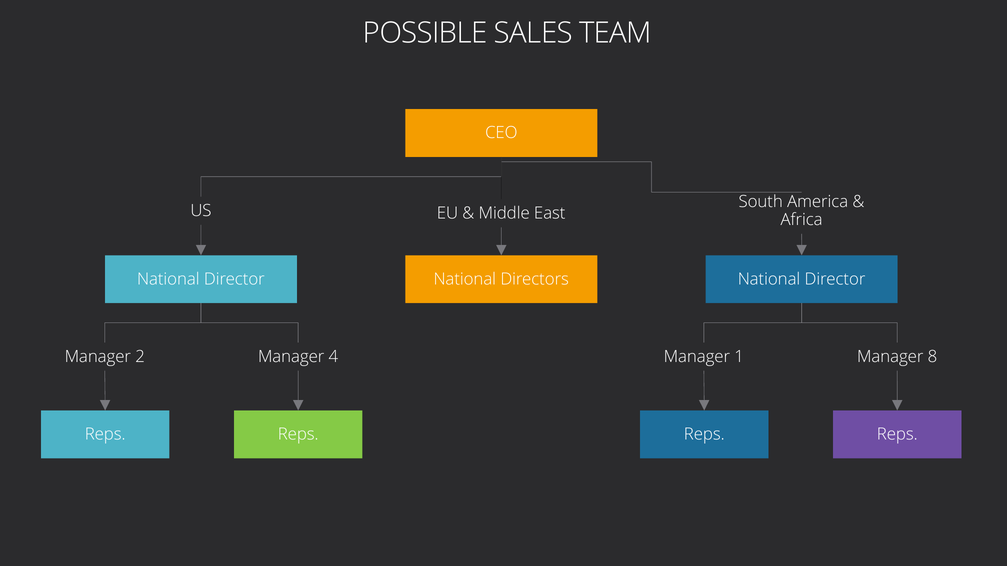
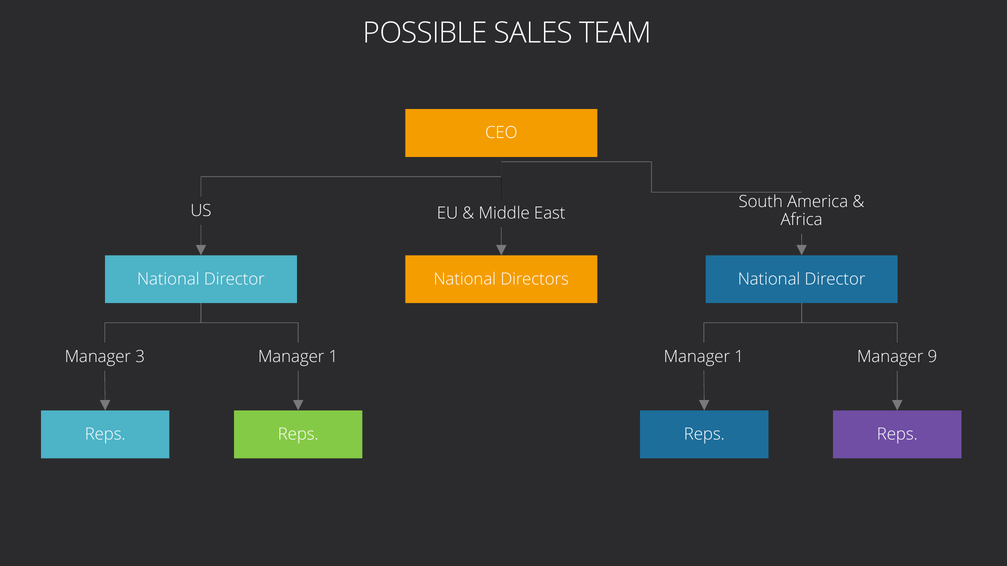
2: 2 -> 3 (140, 357)
4: 4 -> 1 (333, 357)
8: 8 -> 9 (932, 357)
